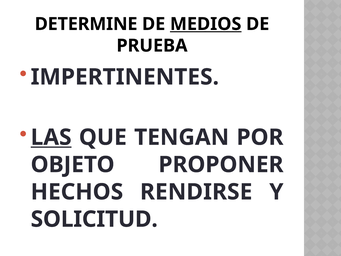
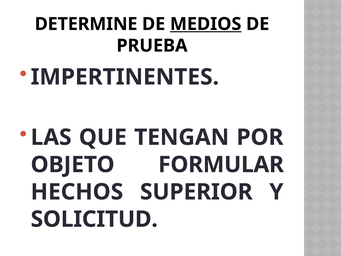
LAS underline: present -> none (51, 137)
PROPONER: PROPONER -> FORMULAR (221, 164)
RENDIRSE: RENDIRSE -> SUPERIOR (196, 192)
